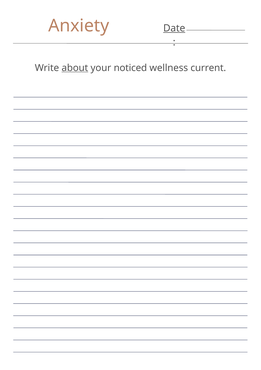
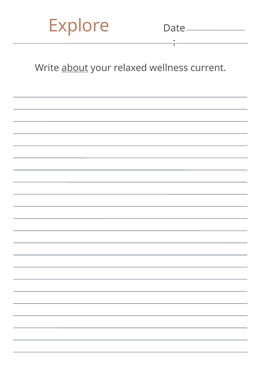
Anxiety: Anxiety -> Explore (79, 26)
Date underline: present -> none (174, 28)
noticed: noticed -> relaxed (130, 68)
